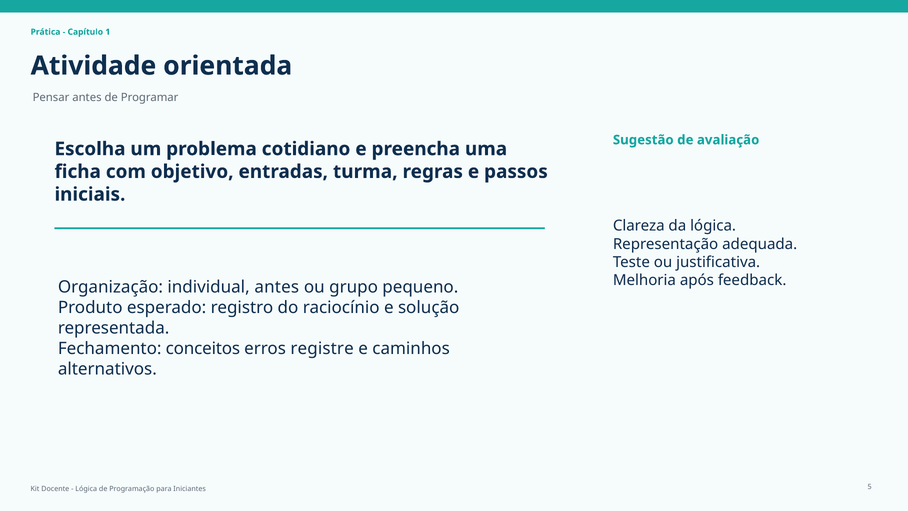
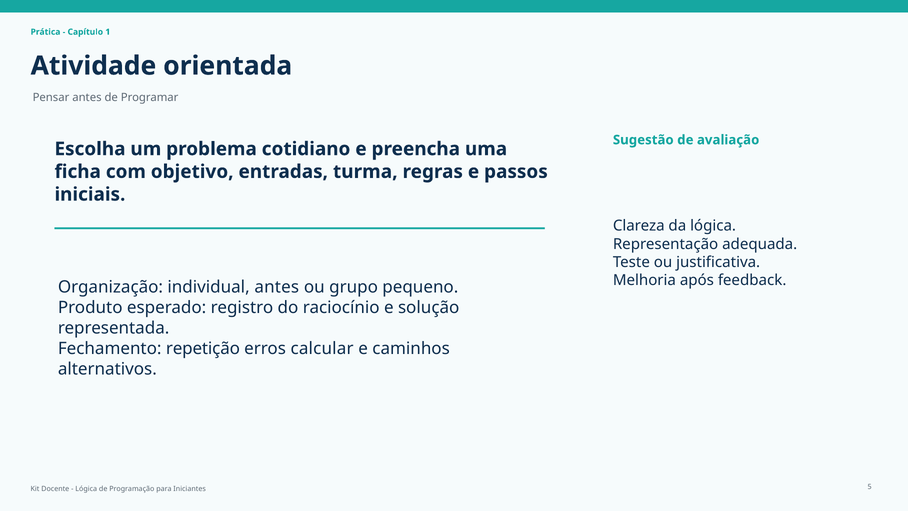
conceitos: conceitos -> repetição (203, 348)
registre: registre -> calcular (322, 348)
